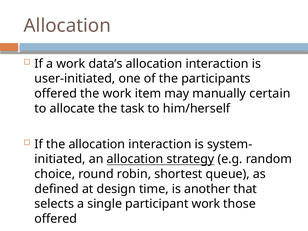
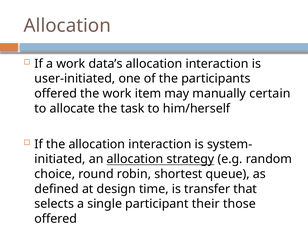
another: another -> transfer (207, 189)
participant work: work -> their (206, 204)
